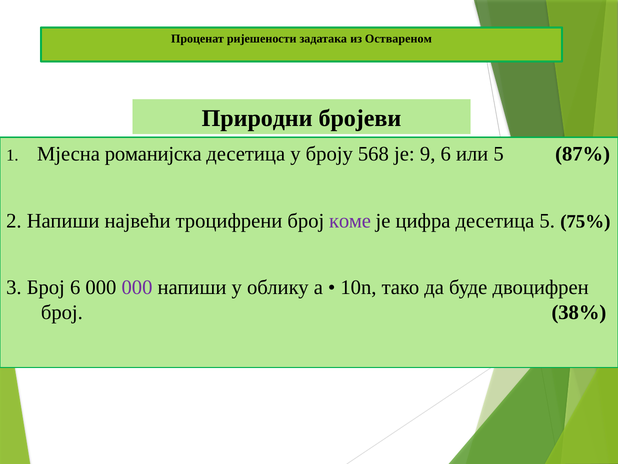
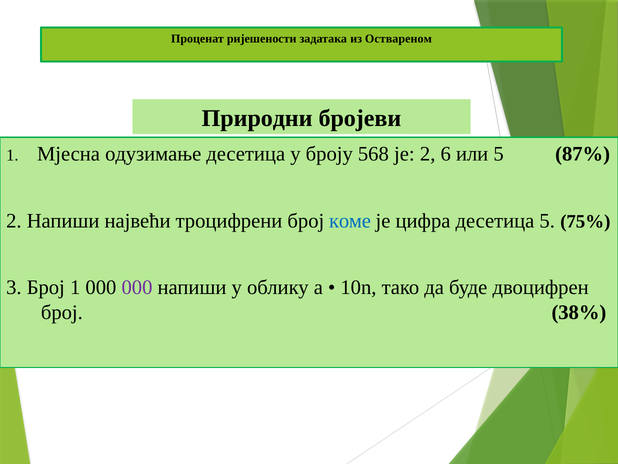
романијска: романијска -> одузимање (153, 154)
је 9: 9 -> 2 (428, 154)
коме colour: purple -> blue (350, 221)
Број 6: 6 -> 1 (75, 287)
